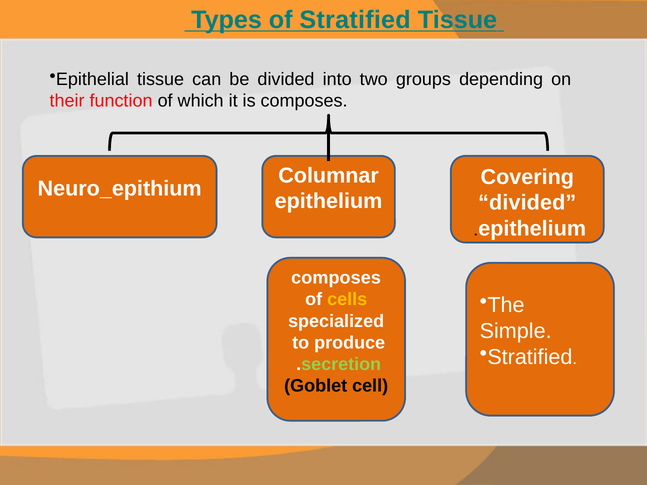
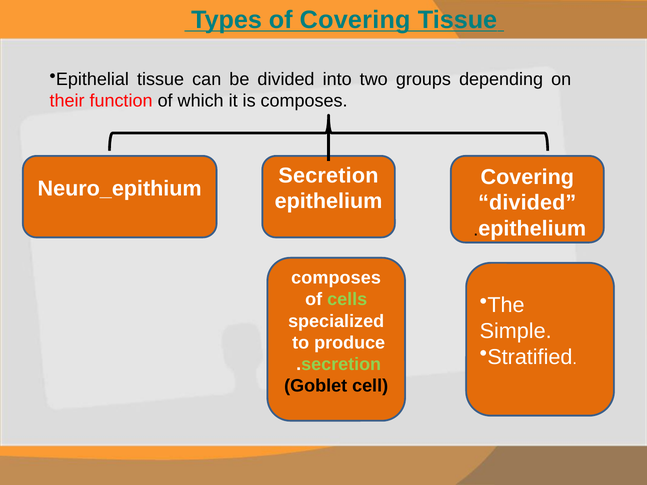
of Stratified: Stratified -> Covering (355, 20)
Columnar: Columnar -> Secretion (328, 176)
cells colour: yellow -> light green (347, 300)
